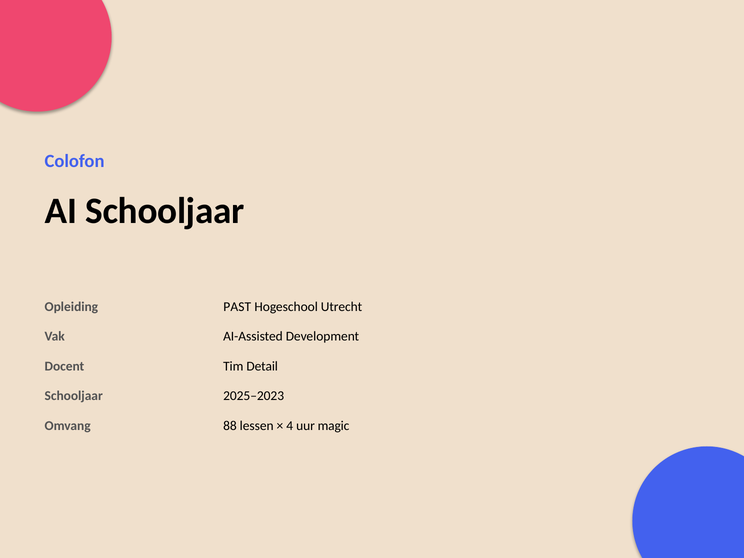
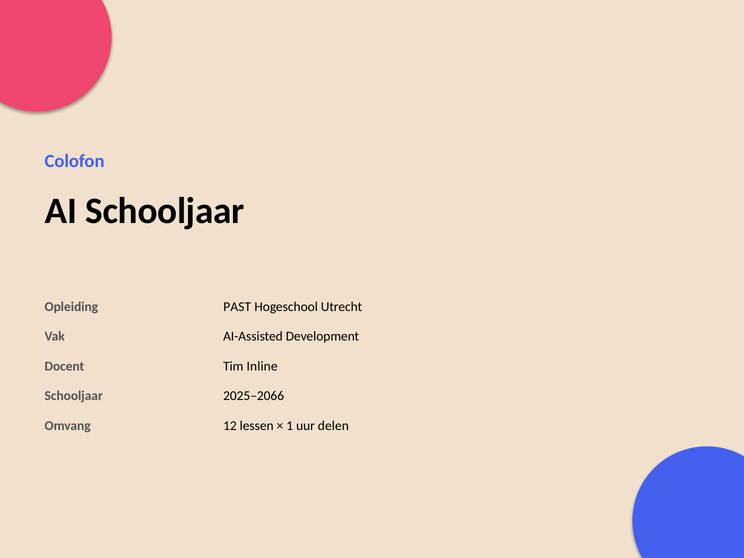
Detail: Detail -> Inline (262, 366)
2025–2023: 2025–2023 -> 2025–2066 (254, 396)
88: 88 -> 12 (230, 426)
4: 4 -> 1 (290, 426)
magic: magic -> delen (333, 426)
